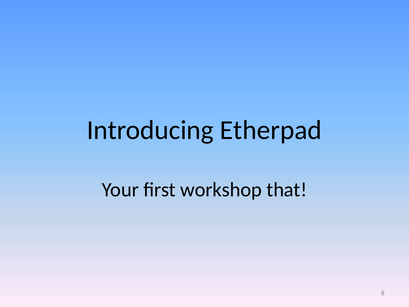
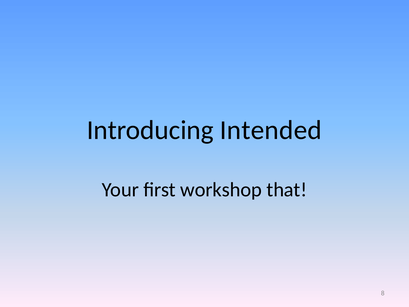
Etherpad: Etherpad -> Intended (271, 130)
